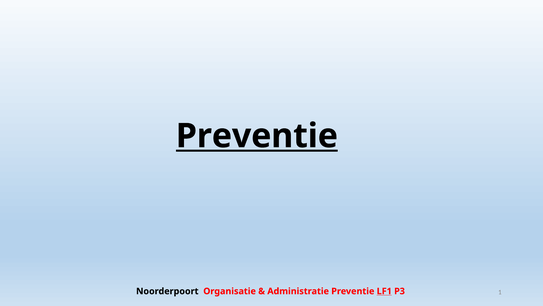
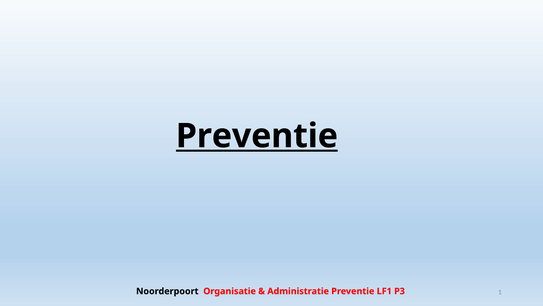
LF1 underline: present -> none (384, 291)
